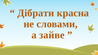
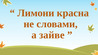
Дібрати: Дібрати -> Лимони (36, 13)
